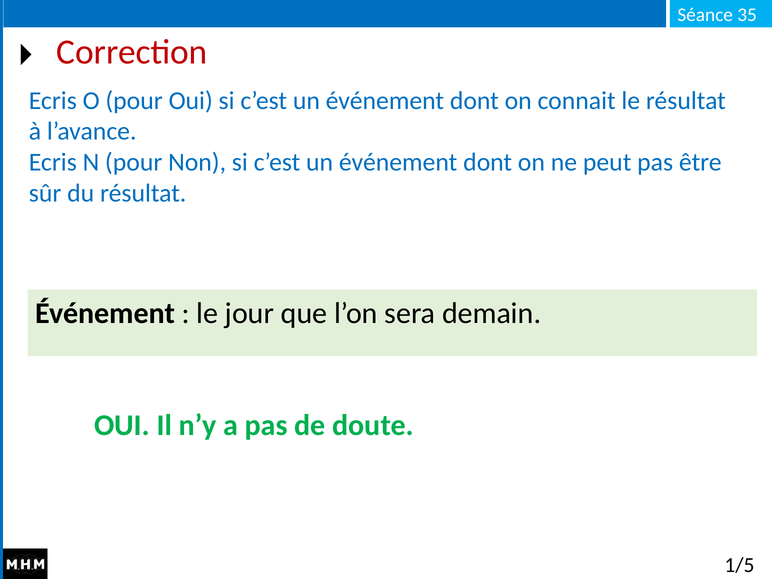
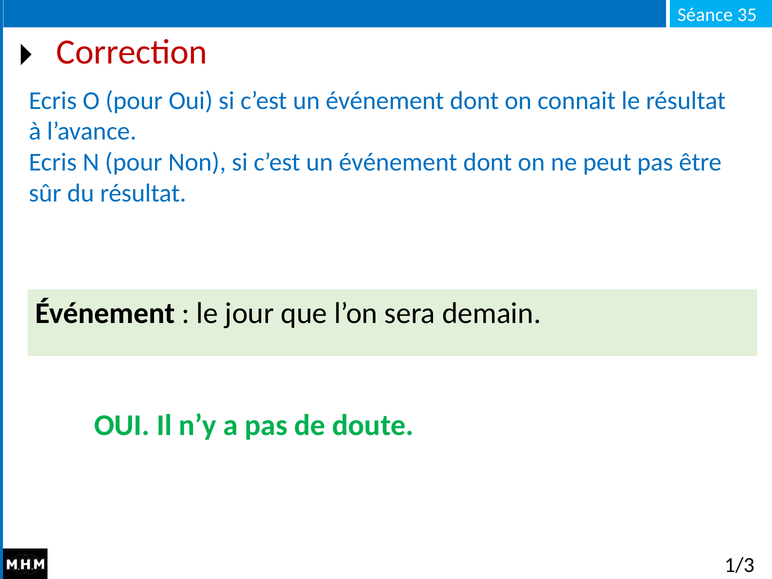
1/5: 1/5 -> 1/3 (739, 565)
